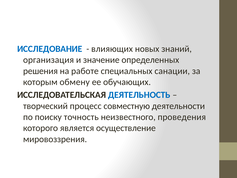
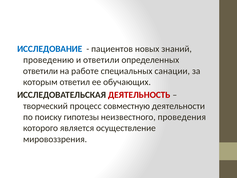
влияющих: влияющих -> пациентов (112, 49)
организация: организация -> проведению (49, 60)
и значение: значение -> ответили (101, 60)
решения: решения -> ответили (40, 71)
обмену: обмену -> ответил (75, 82)
ДЕЯТЕЛЬНОСТЬ colour: blue -> red (139, 95)
точность: точность -> гипотезы (81, 117)
